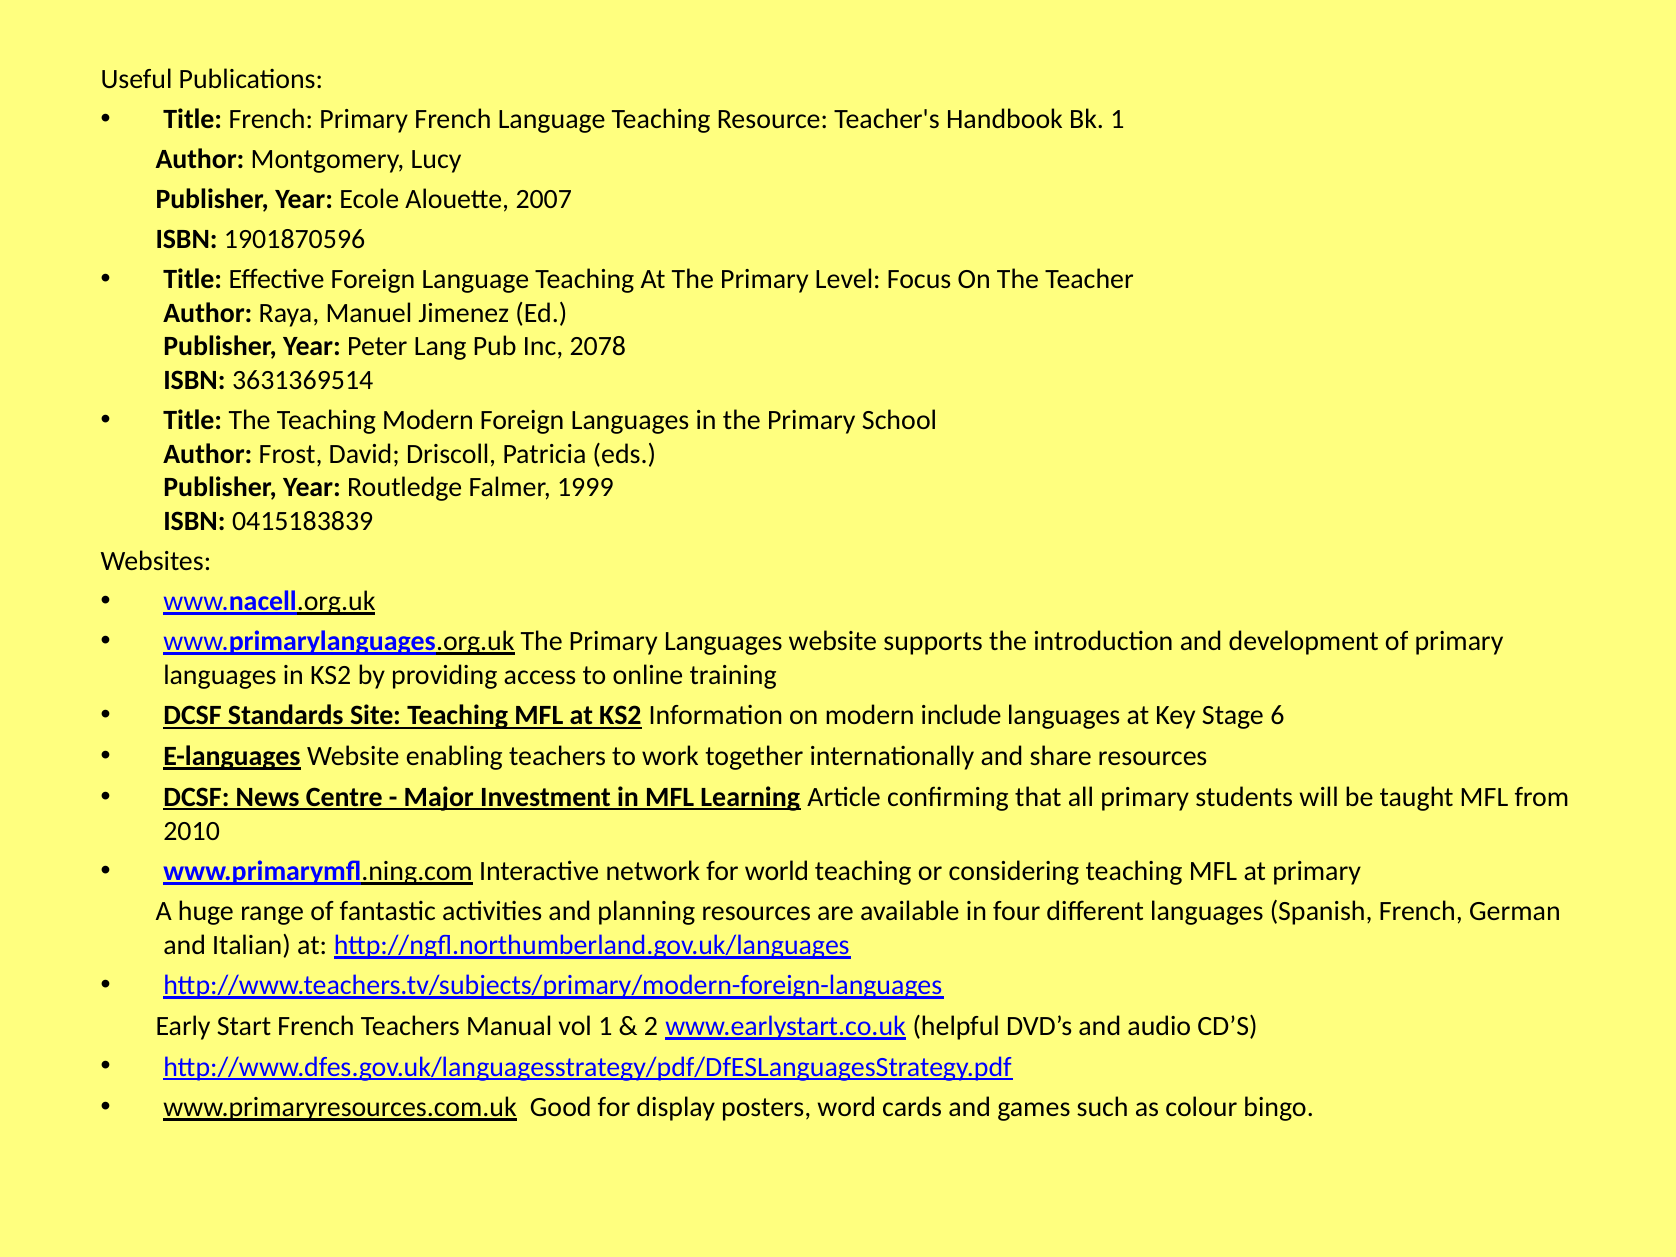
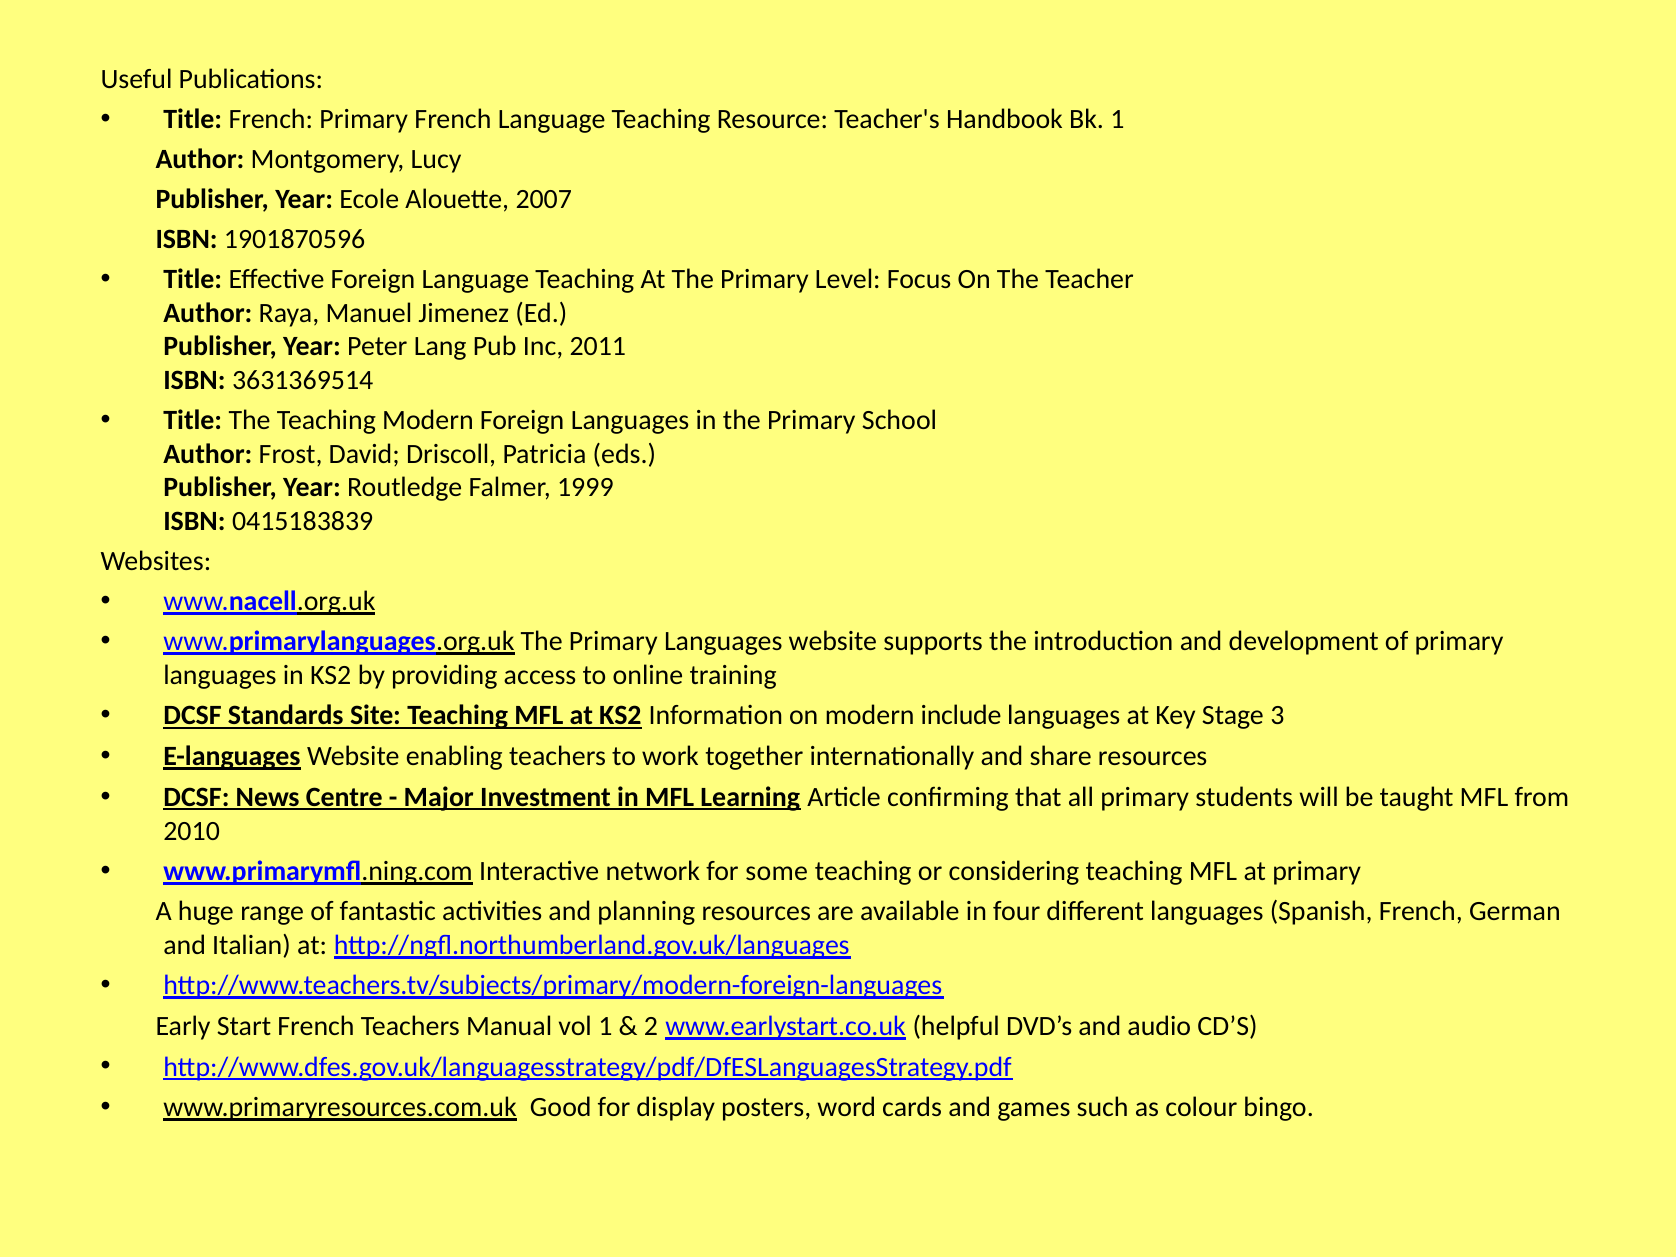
2078: 2078 -> 2011 (598, 347)
6: 6 -> 3 (1277, 716)
world: world -> some (777, 871)
